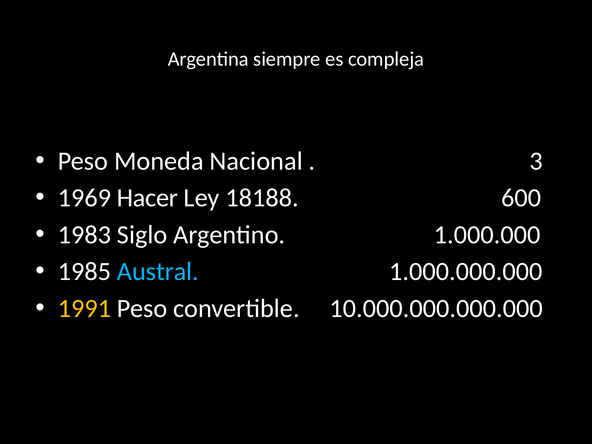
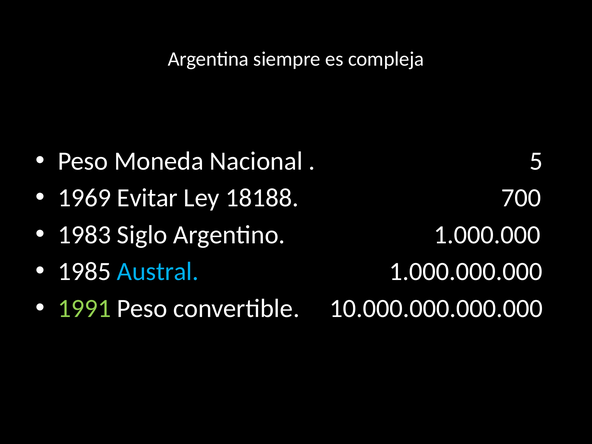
3: 3 -> 5 (536, 161)
Hacer: Hacer -> Evitar (147, 198)
600: 600 -> 700 (521, 198)
1991 colour: yellow -> light green (84, 308)
